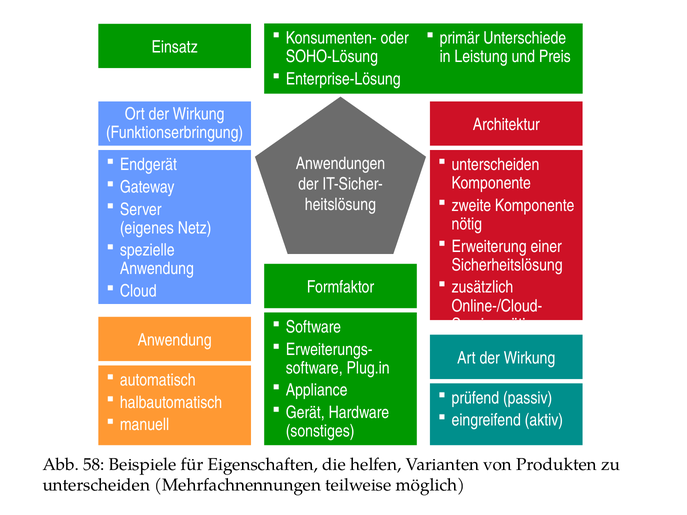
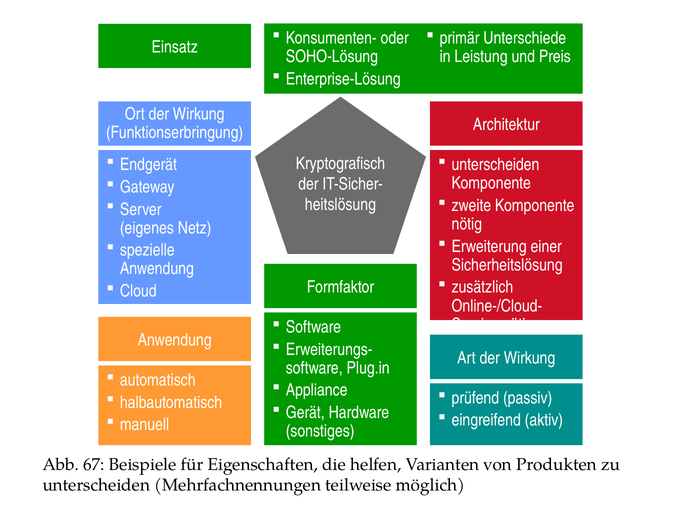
Anwendungen: Anwendungen -> Kryptografisch (340, 164)
58: 58 -> 67 (94, 465)
